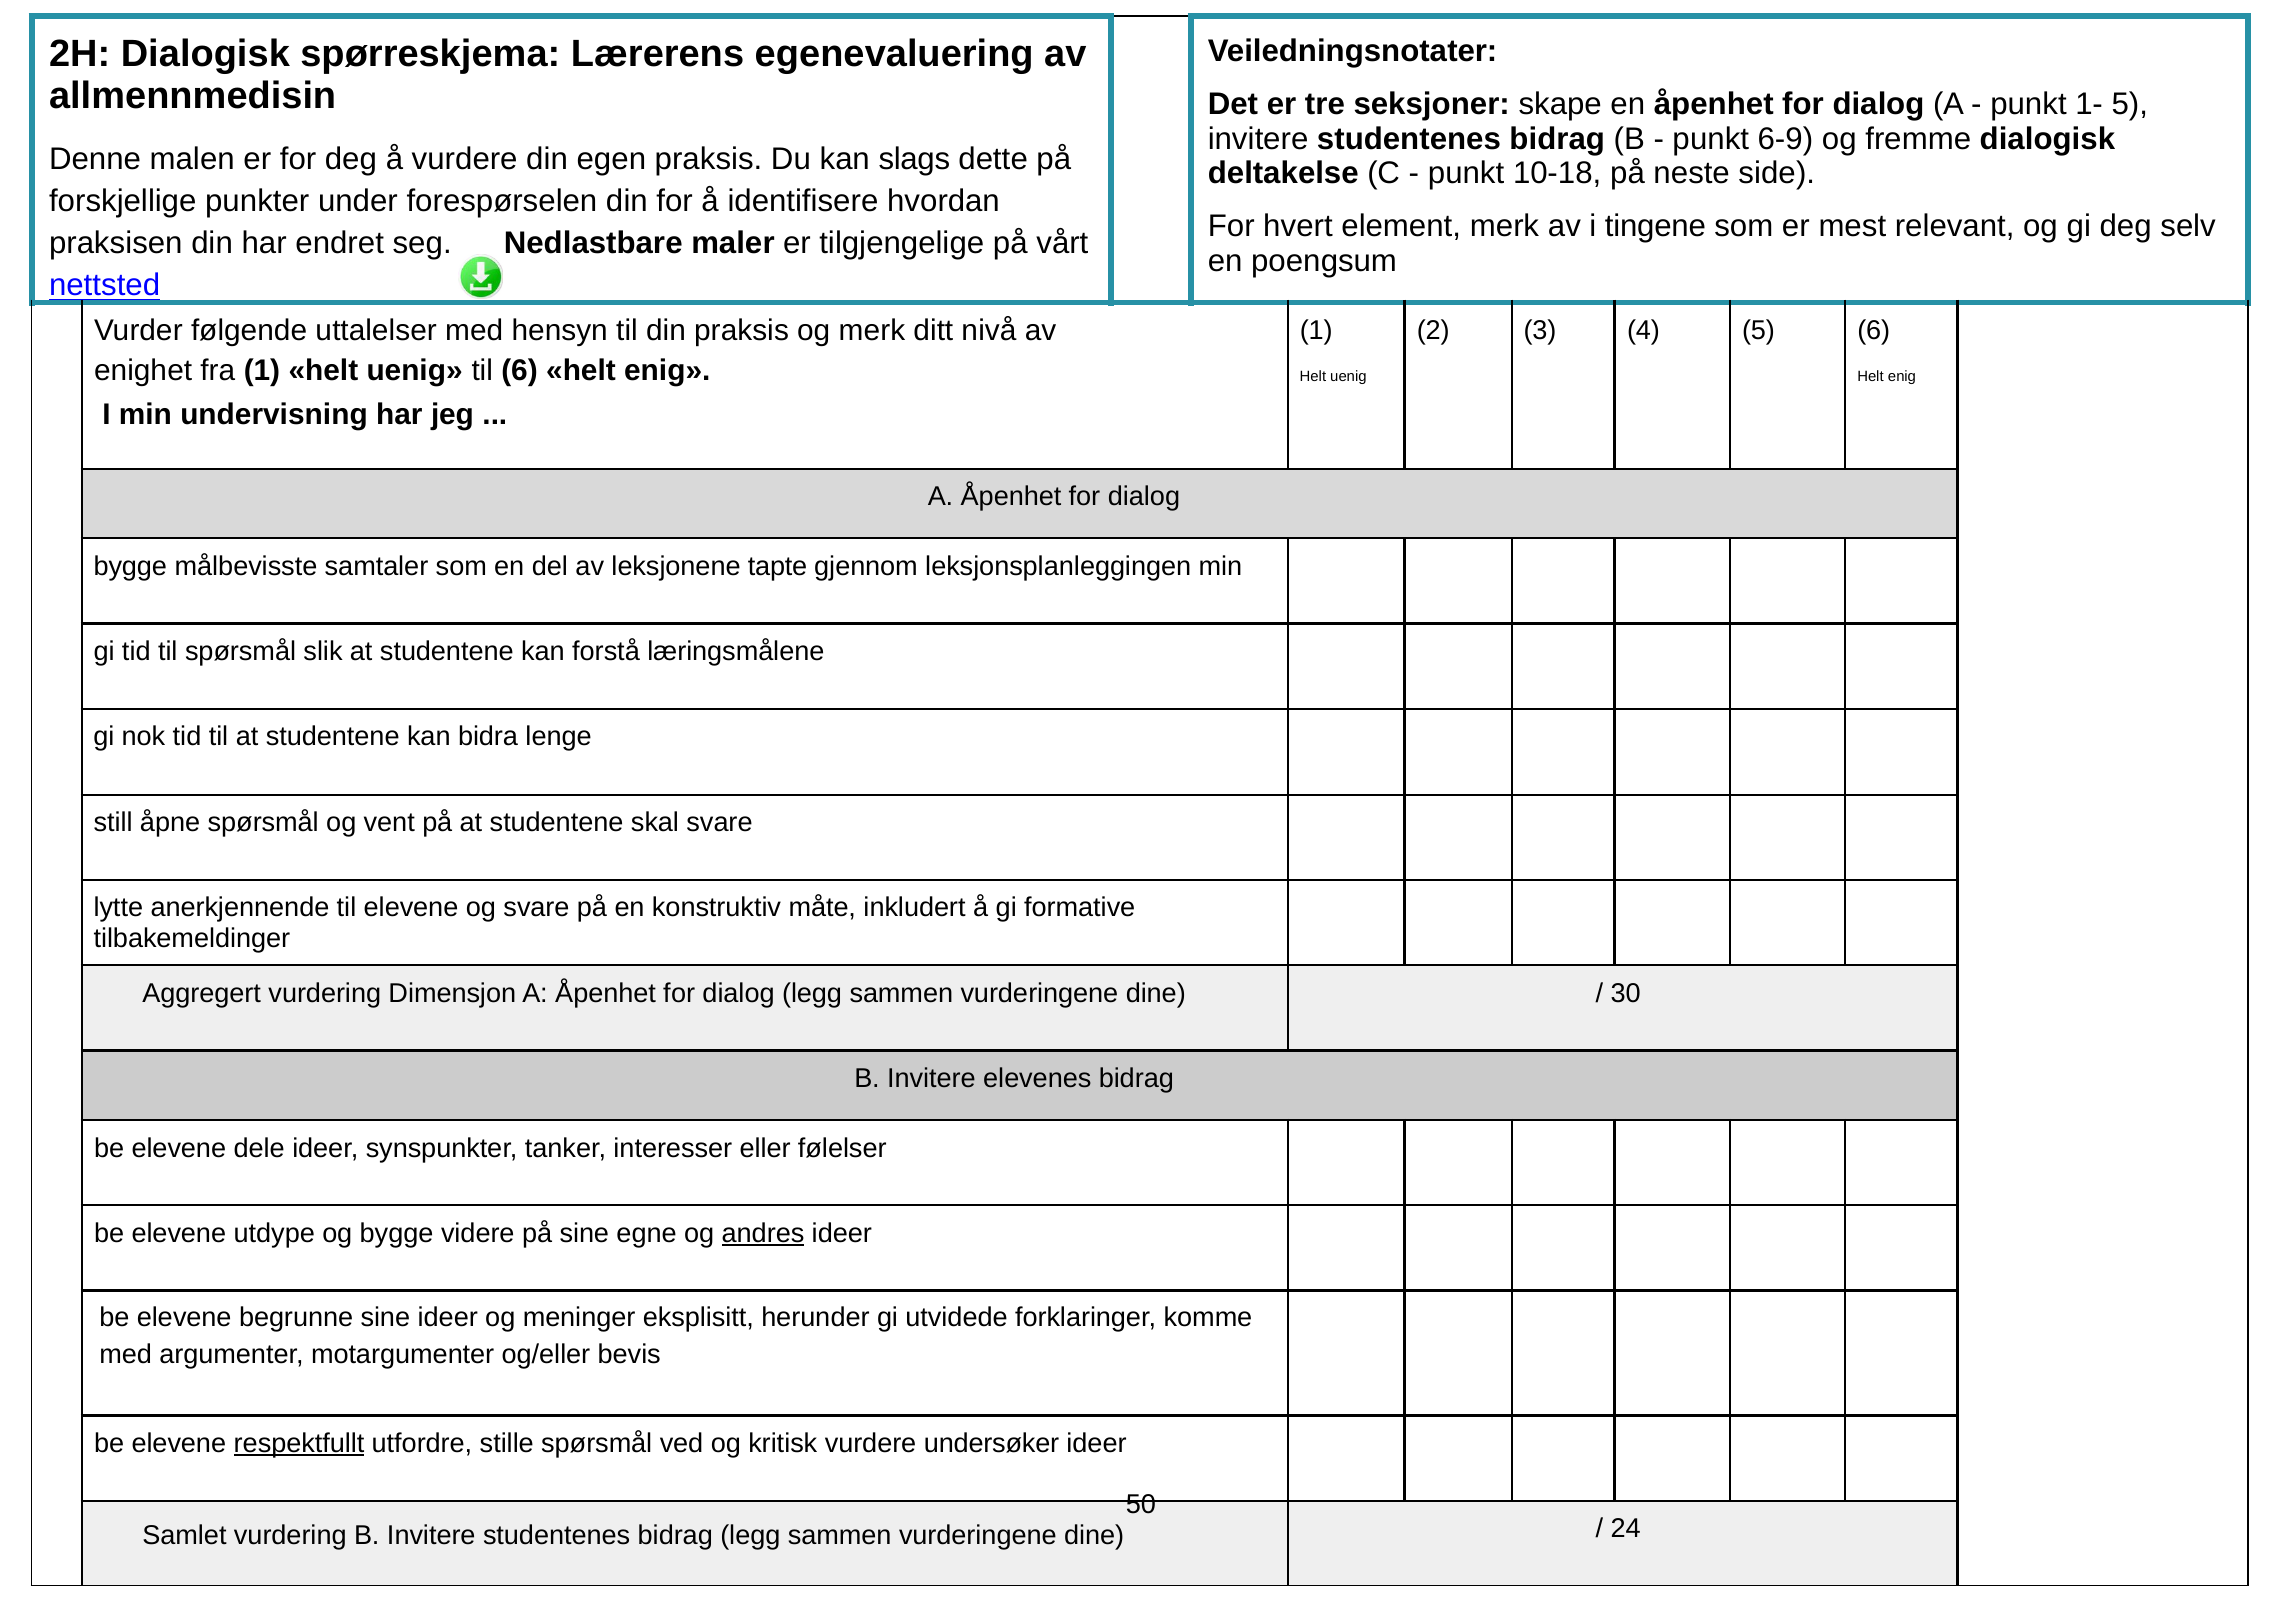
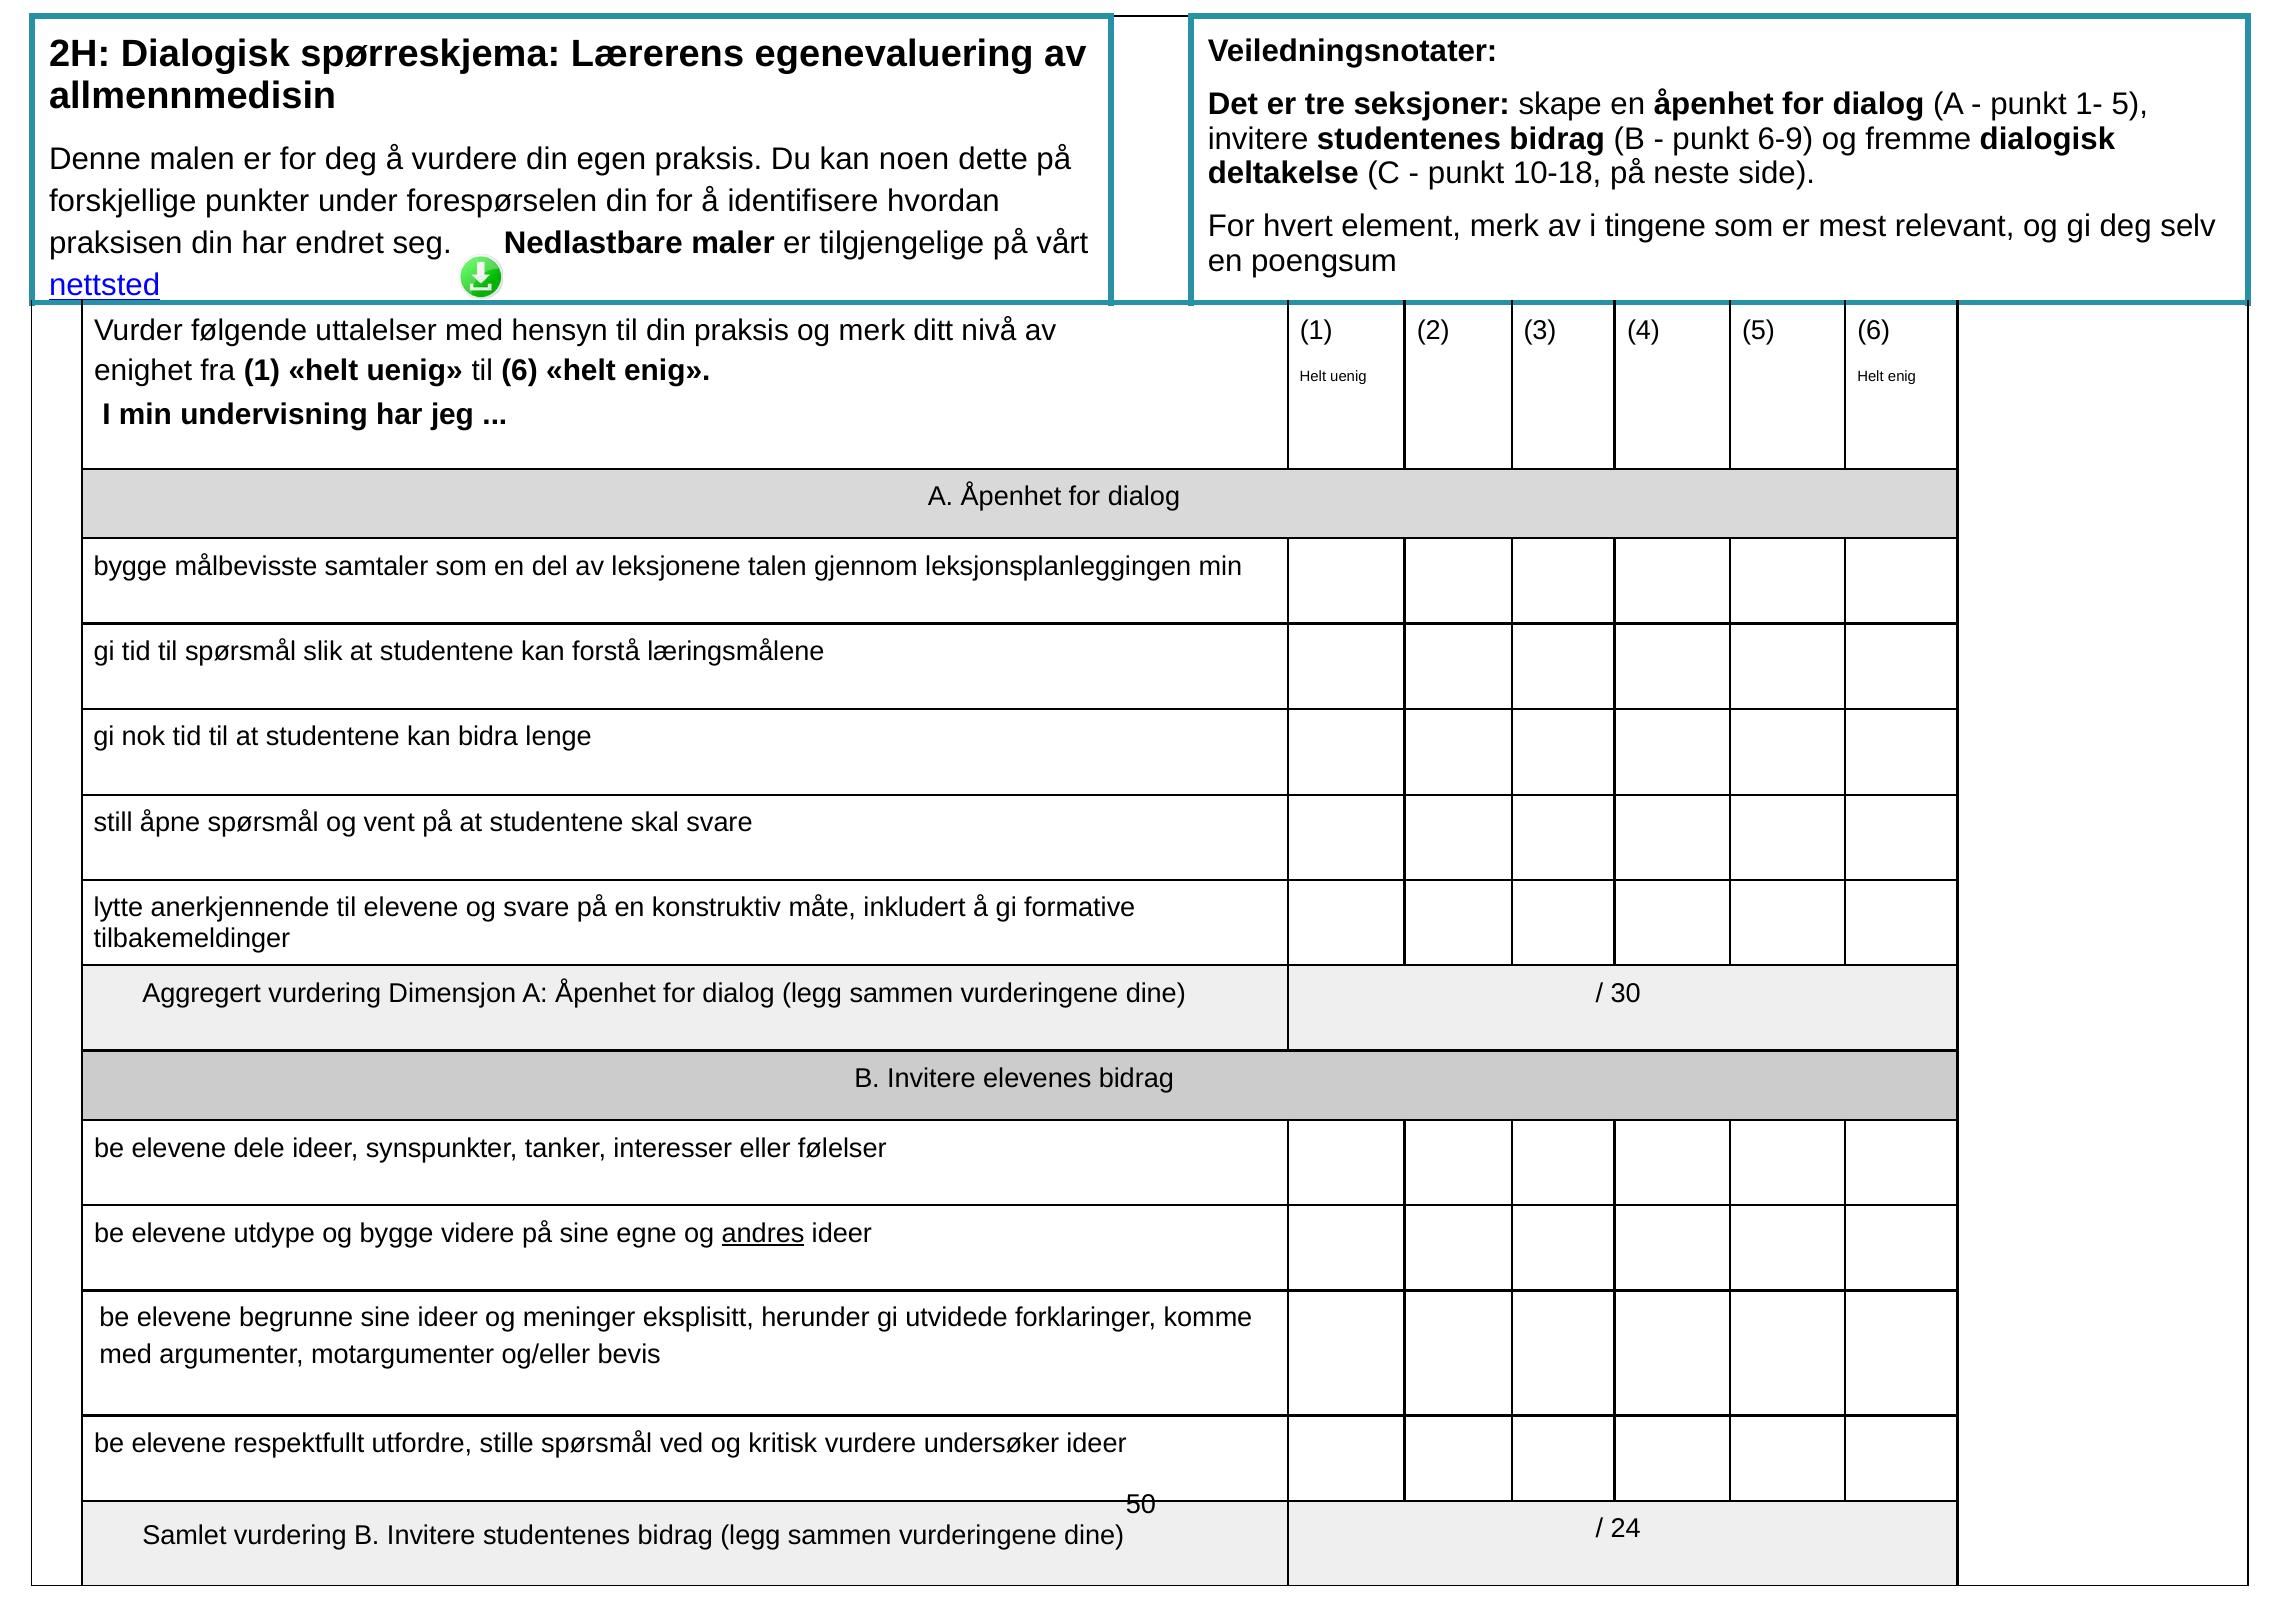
slags: slags -> noen (914, 159)
tapte: tapte -> talen (777, 566)
respektfullt underline: present -> none (299, 1443)
